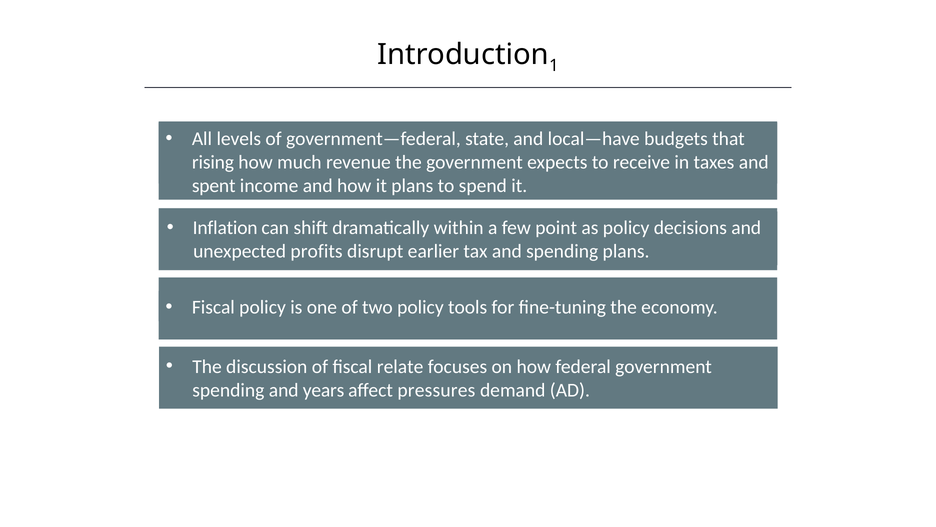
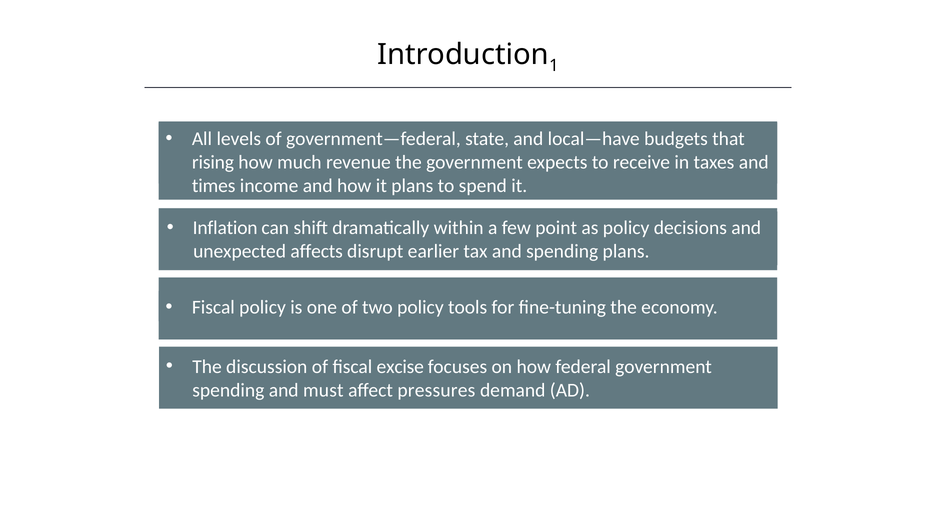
spent: spent -> times (214, 186)
profits: profits -> affects (317, 251)
relate: relate -> excise (400, 366)
years: years -> must (323, 390)
